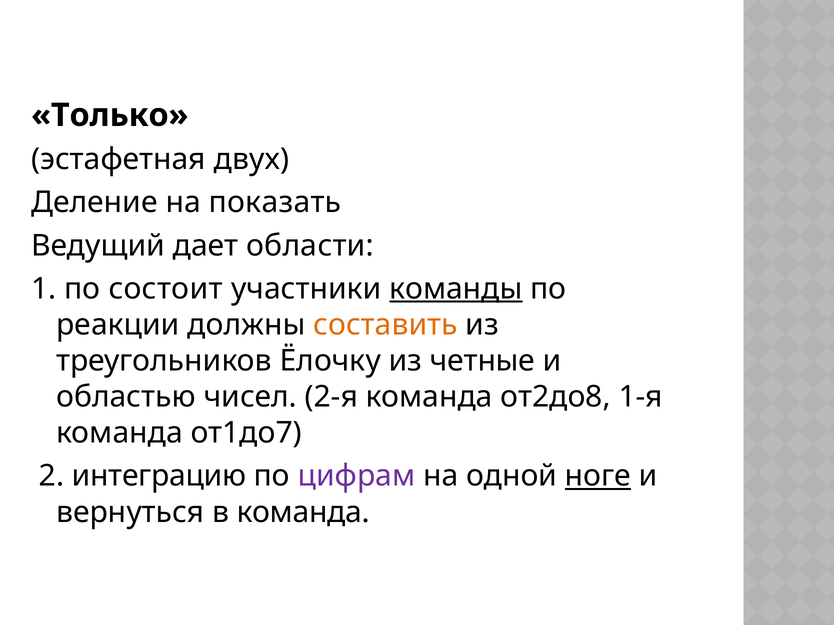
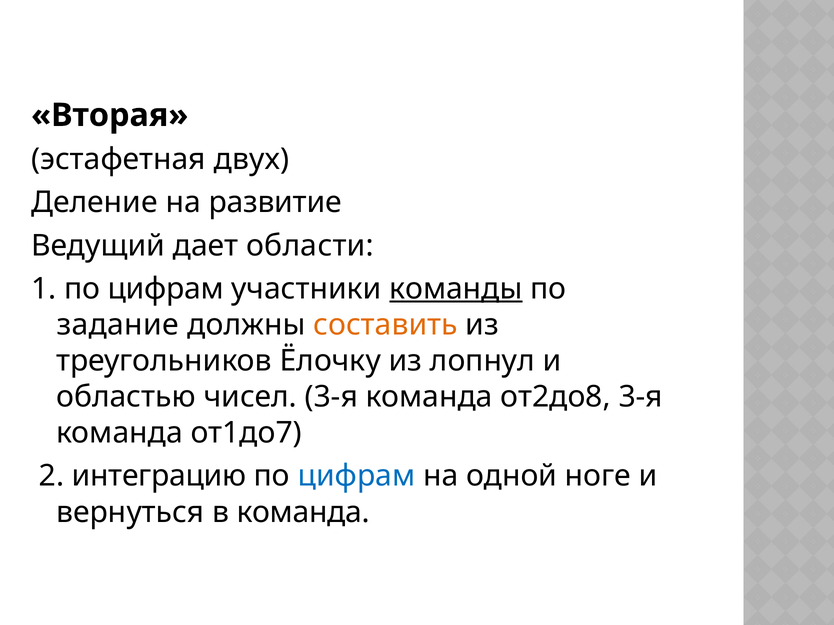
Только: Только -> Вторая (110, 115)
показать: показать -> развитие (275, 203)
1 по состоит: состоит -> цифрам (166, 289)
реакции: реакции -> задание (118, 325)
четные: четные -> лопнул (482, 361)
чисел 2-я: 2-я -> 3-я (331, 397)
от2до8 1-я: 1-я -> 3-я (641, 397)
цифрам colour: purple -> blue (357, 476)
ноге underline: present -> none (598, 476)
